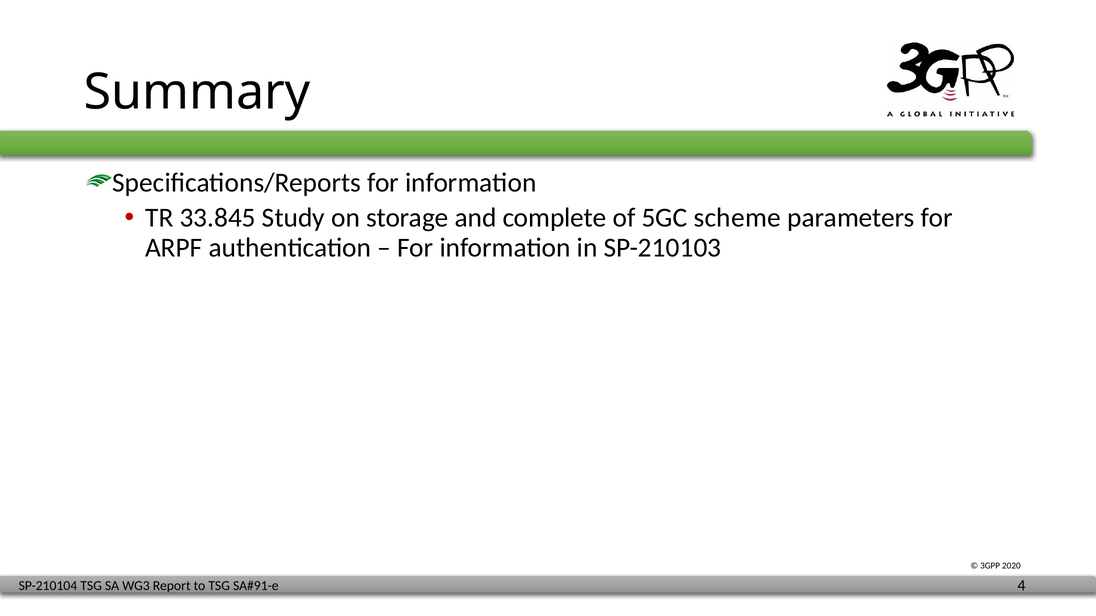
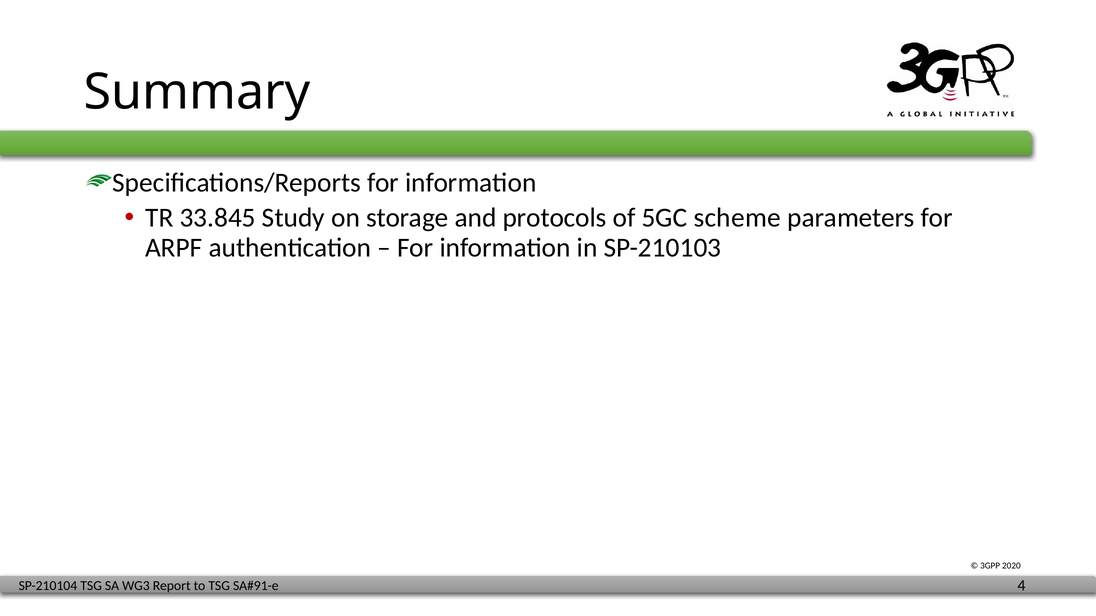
complete: complete -> protocols (555, 218)
